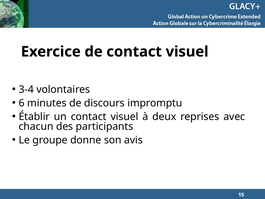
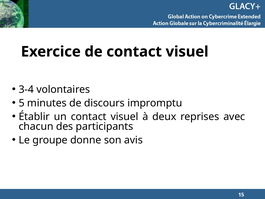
6: 6 -> 5 (22, 103)
